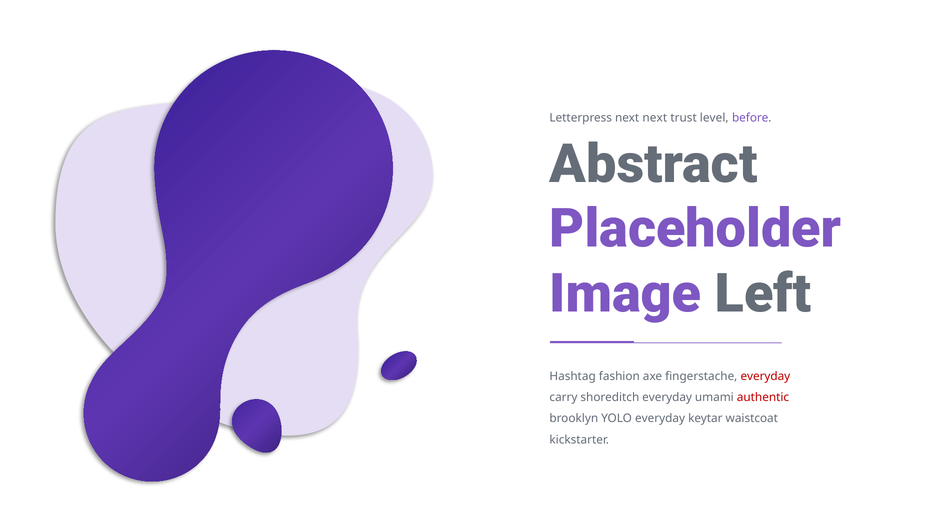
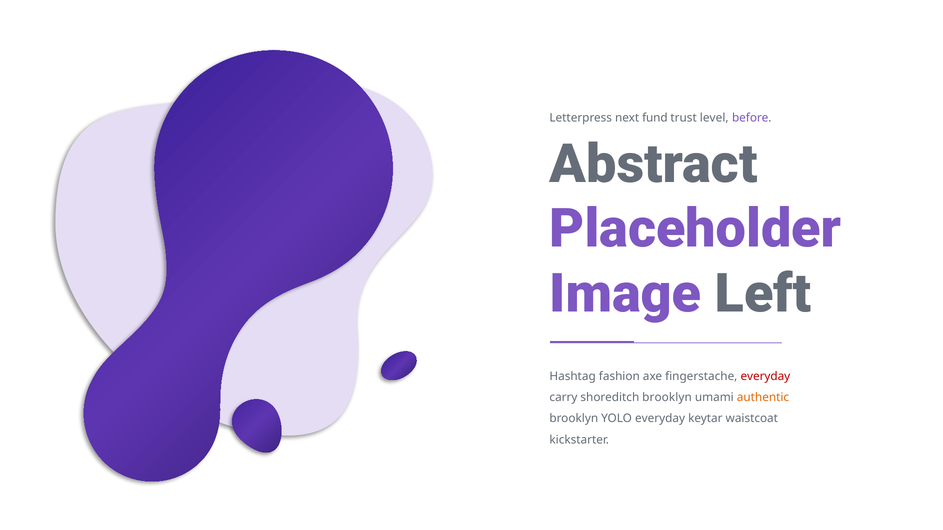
next next: next -> fund (655, 118)
shoreditch everyday: everyday -> brooklyn (667, 398)
authentic colour: red -> orange (763, 398)
